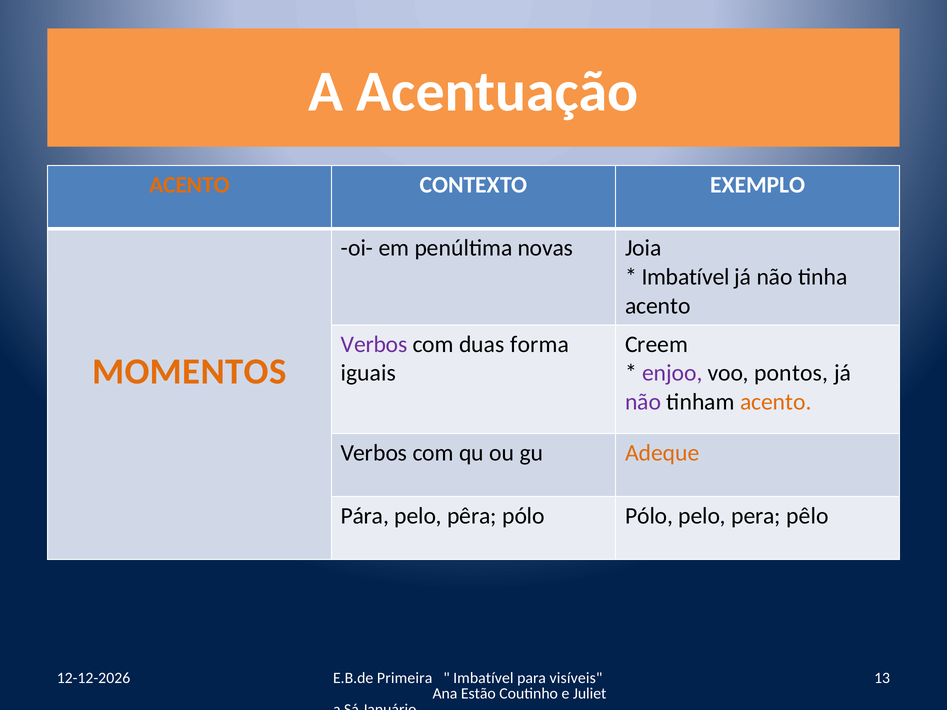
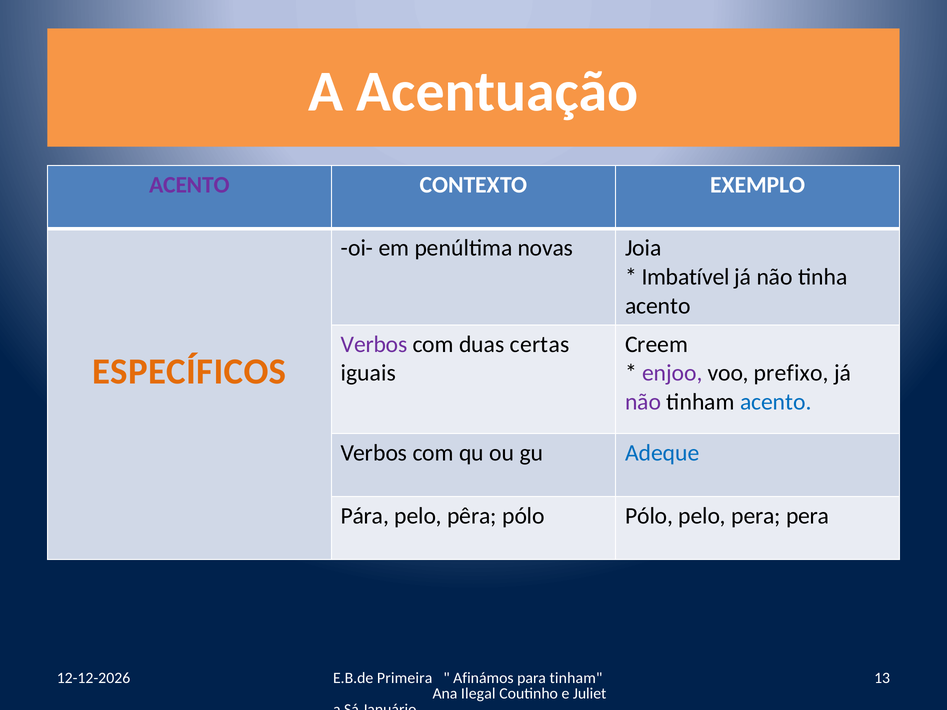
ACENTO colour: orange -> purple (189, 185)
forma: forma -> certas (540, 344)
MOMENTOS: MOMENTOS -> ESPECÍFICOS (189, 372)
pontos: pontos -> prefixo (791, 373)
acento colour: orange -> blue (776, 402)
Adeque colour: orange -> blue (662, 453)
pera pêlo: pêlo -> pera (808, 516)
Imbatível: Imbatível -> Afinámos (483, 678)
para visíveis: visíveis -> tinham (576, 678)
Estão: Estão -> Ilegal (478, 694)
